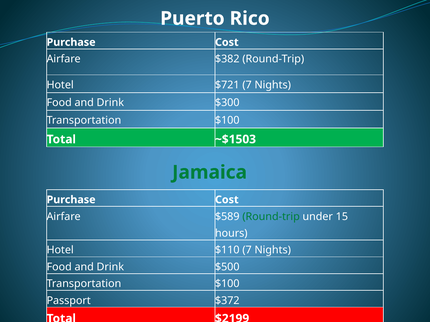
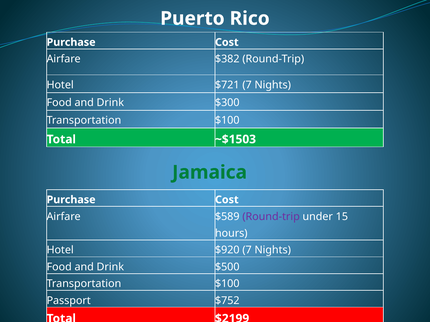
Round-trip colour: green -> purple (271, 217)
$110: $110 -> $920 (227, 250)
$372: $372 -> $752 (227, 301)
